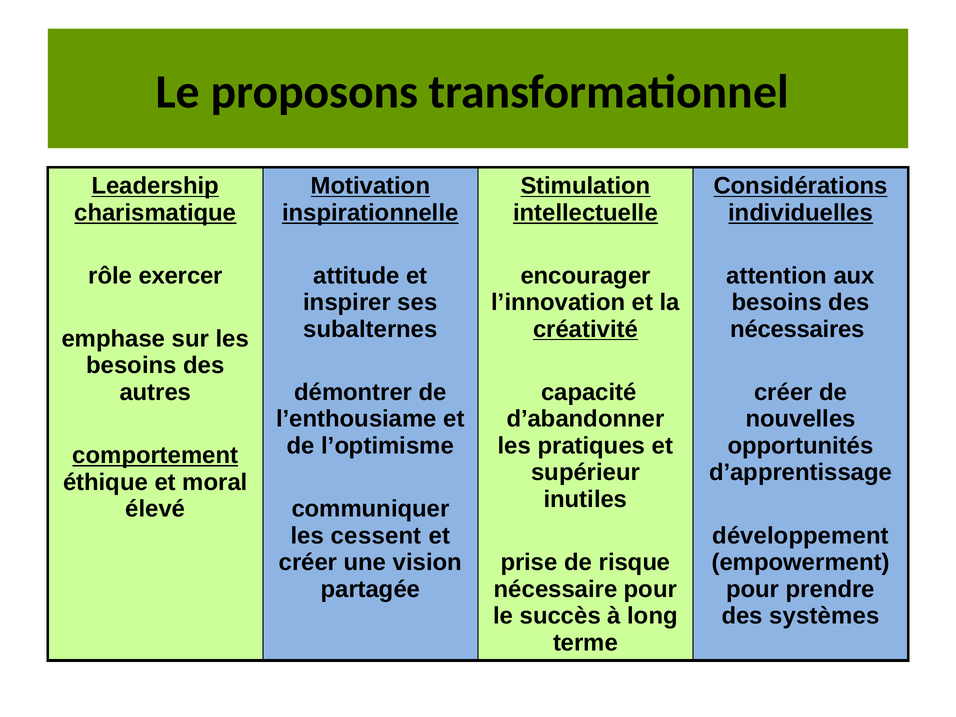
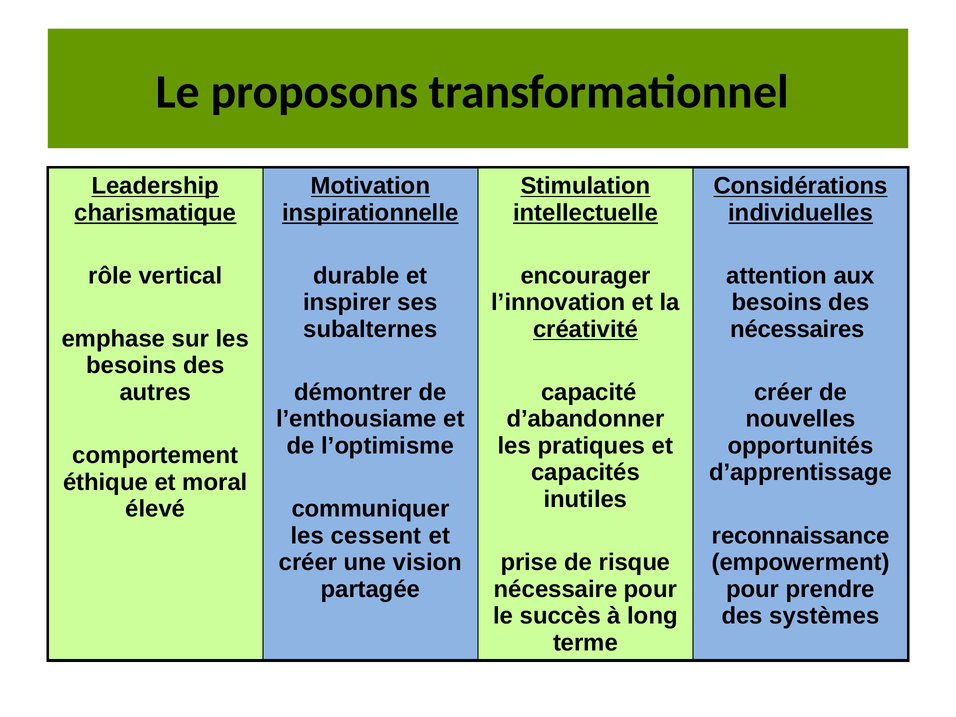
exercer: exercer -> vertical (180, 276)
attitude: attitude -> durable (357, 276)
comportement underline: present -> none (155, 455)
supérieur: supérieur -> capacités (586, 473)
développement: développement -> reconnaissance (801, 536)
